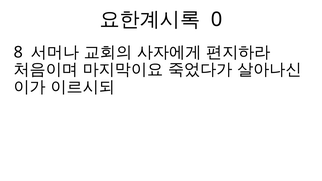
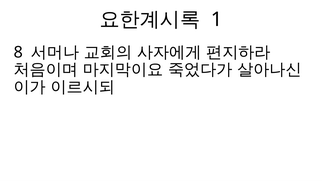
0: 0 -> 1 (217, 19)
